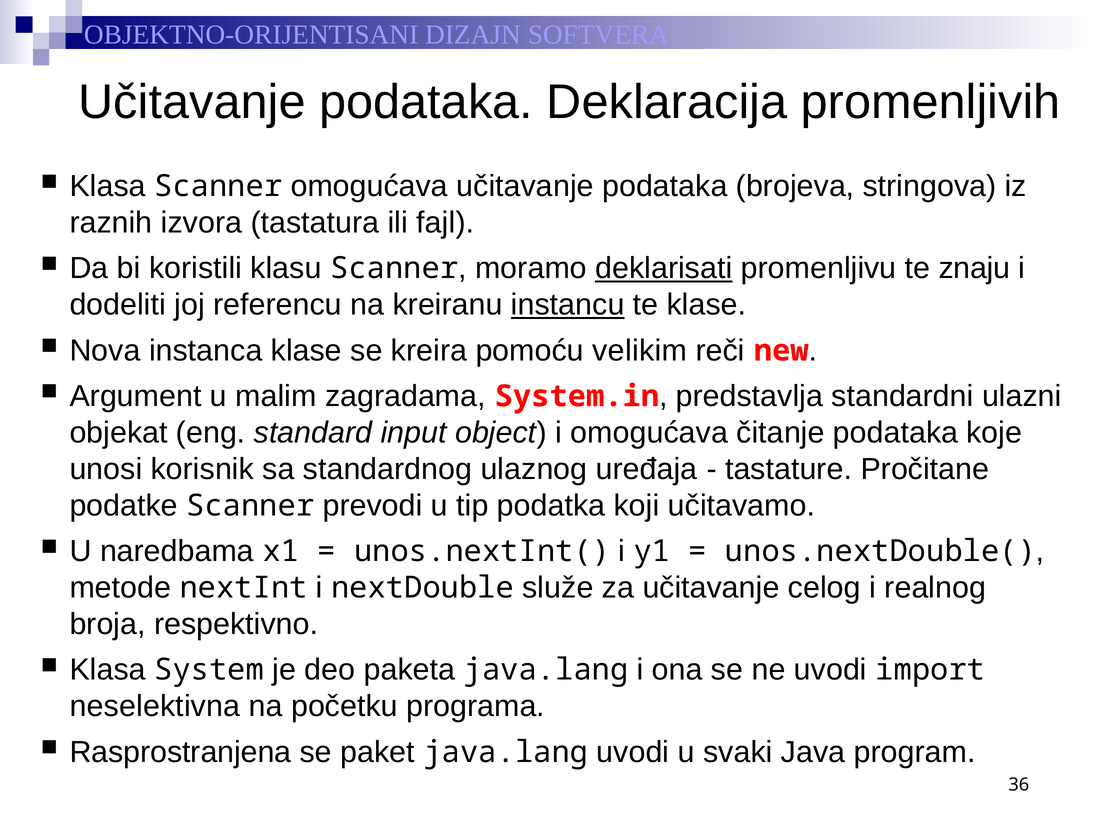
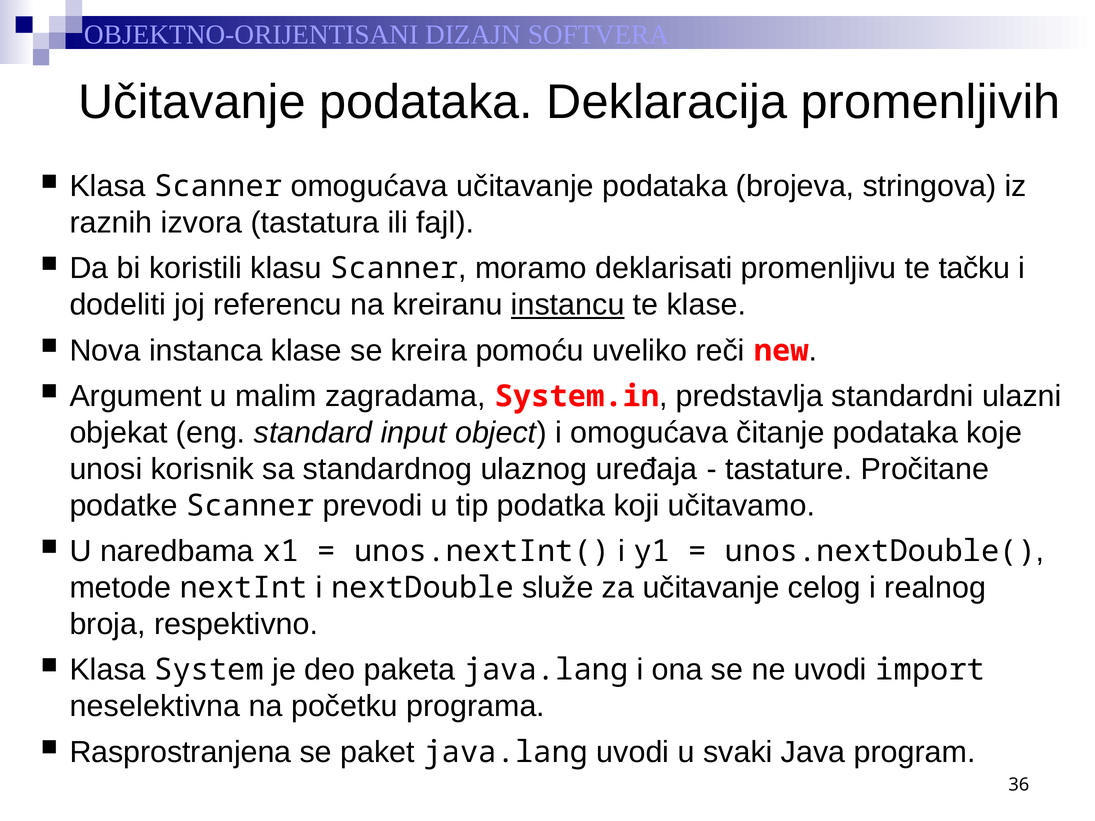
deklarisati underline: present -> none (664, 268)
znaju: znaju -> tačku (974, 268)
velikim: velikim -> uveliko (640, 351)
